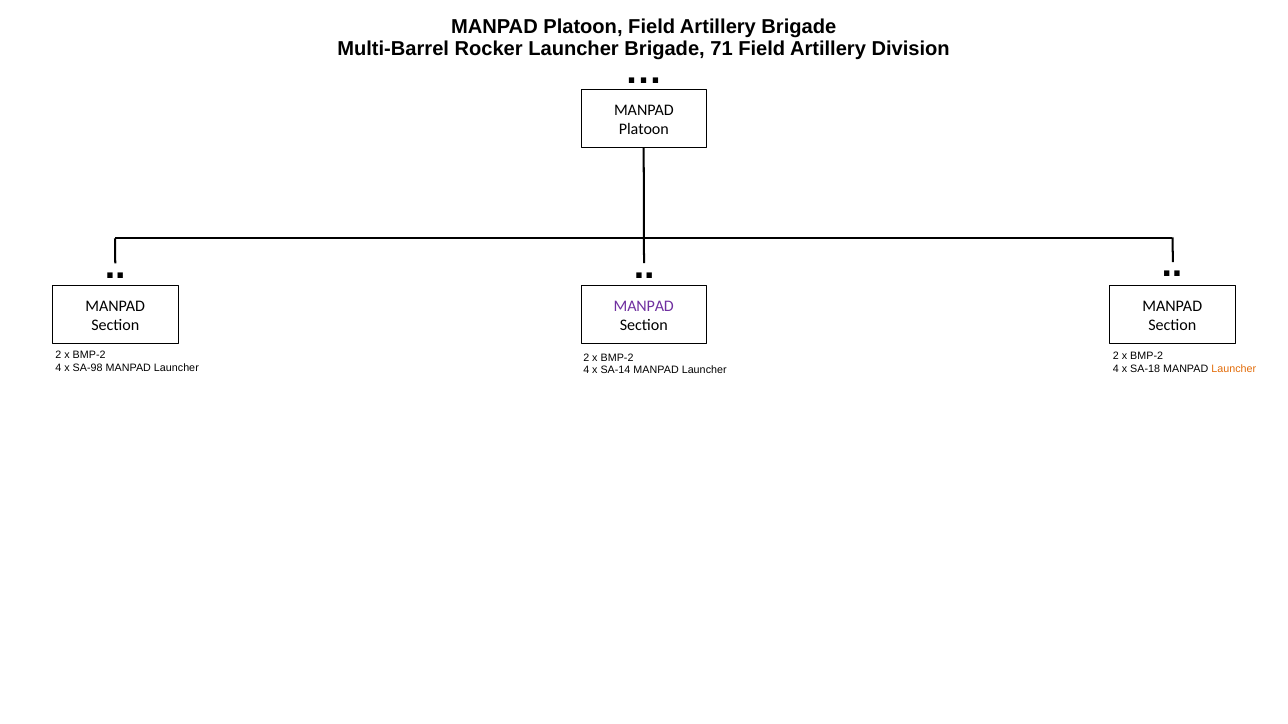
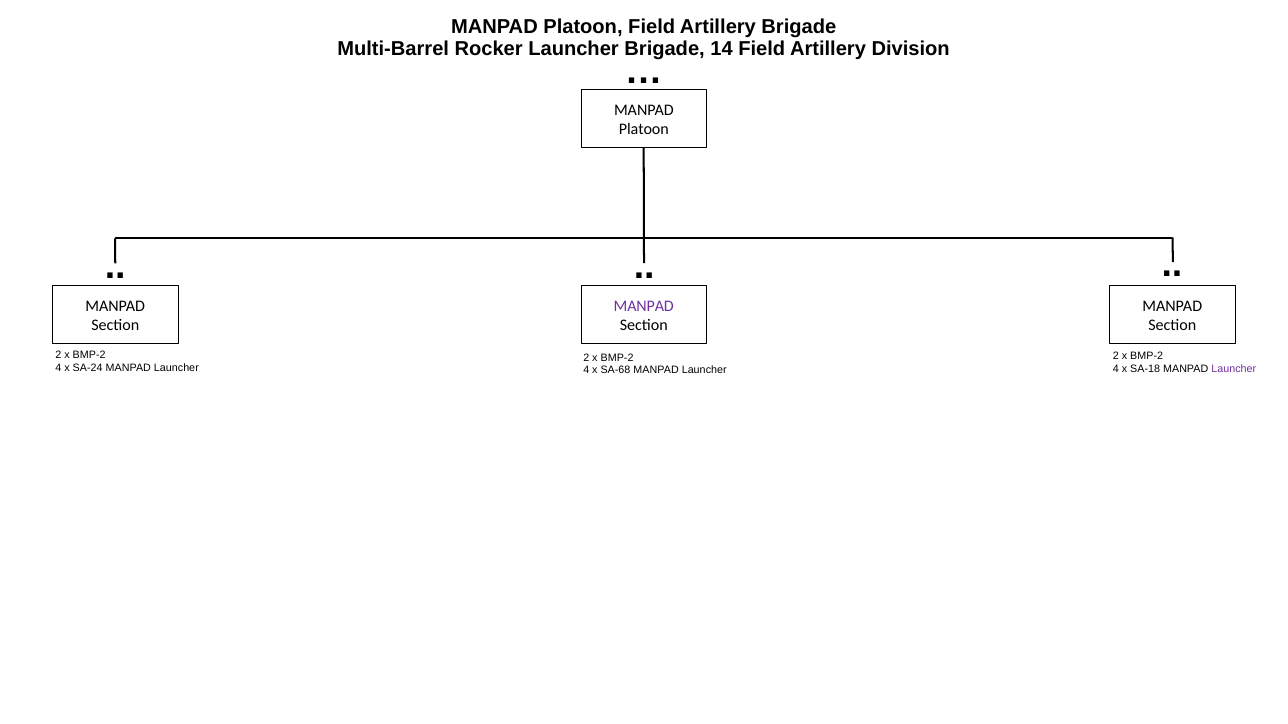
71: 71 -> 14 (722, 49)
SA-98: SA-98 -> SA-24 (88, 368)
Launcher colour: orange -> purple (1234, 369)
SA-14: SA-14 -> SA-68 (615, 371)
